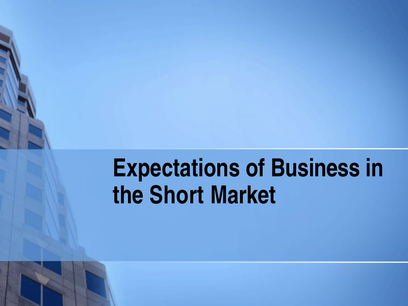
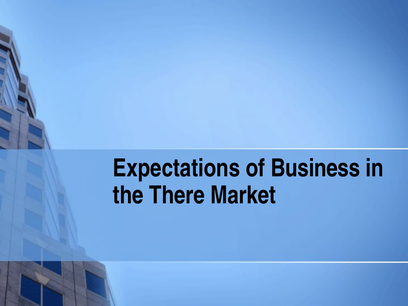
Short: Short -> There (177, 195)
